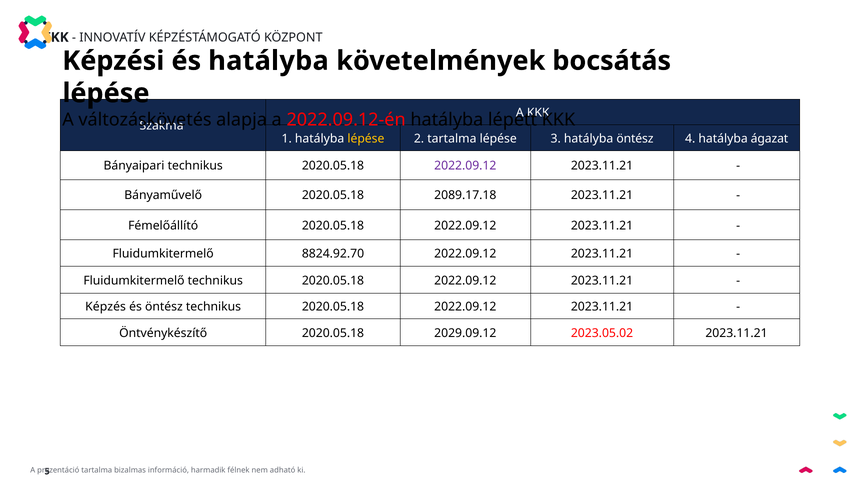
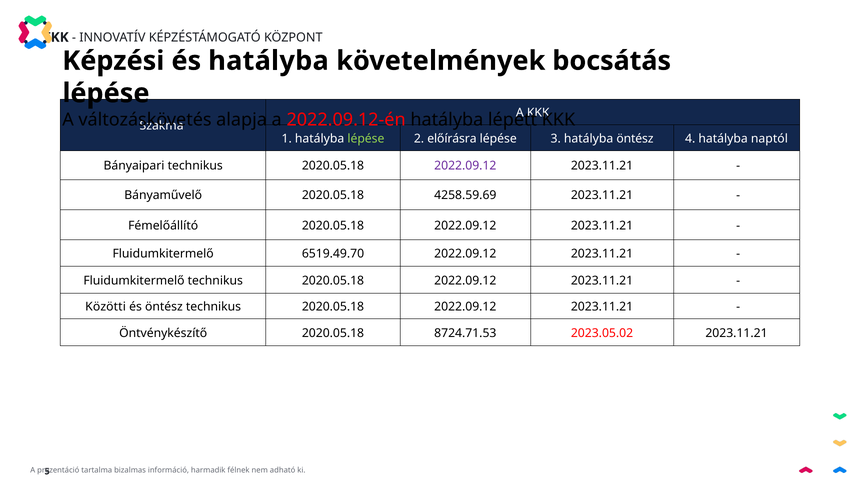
lépése colour: yellow -> light green (366, 139)
2 tartalma: tartalma -> előírásra (452, 139)
ágazat: ágazat -> naptól (769, 139)
2089.17.18: 2089.17.18 -> 4258.59.69 (465, 195)
8824.92.70: 8824.92.70 -> 6519.49.70 (333, 254)
Képzés: Képzés -> Közötti (106, 307)
2029.09.12: 2029.09.12 -> 8724.71.53 (465, 333)
